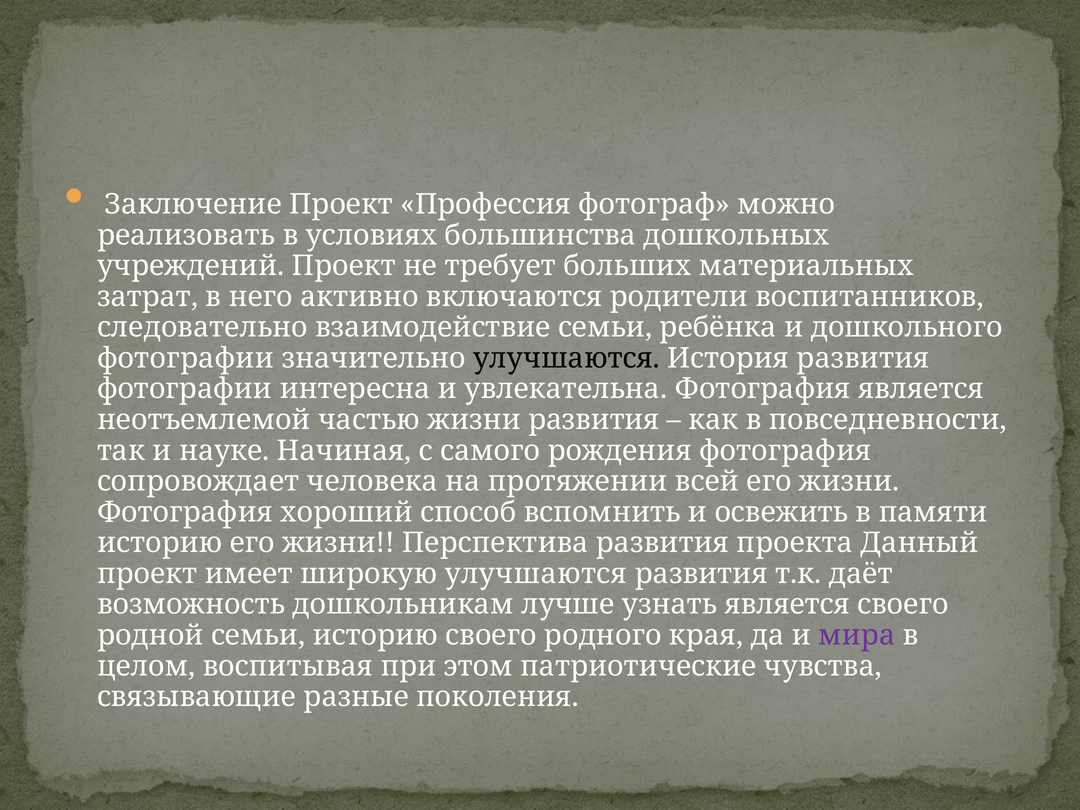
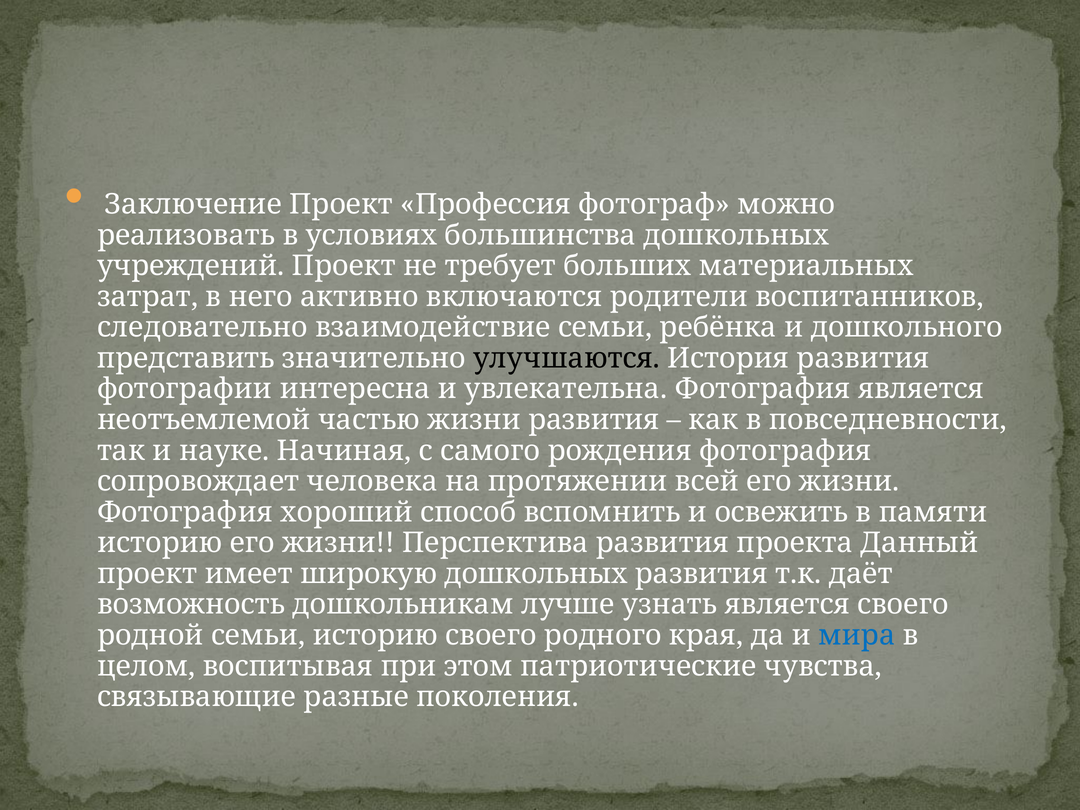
фотографии: фотографии -> представить (186, 358)
широкую улучшаются: улучшаются -> дошкольных (536, 574)
мира colour: purple -> blue (857, 635)
